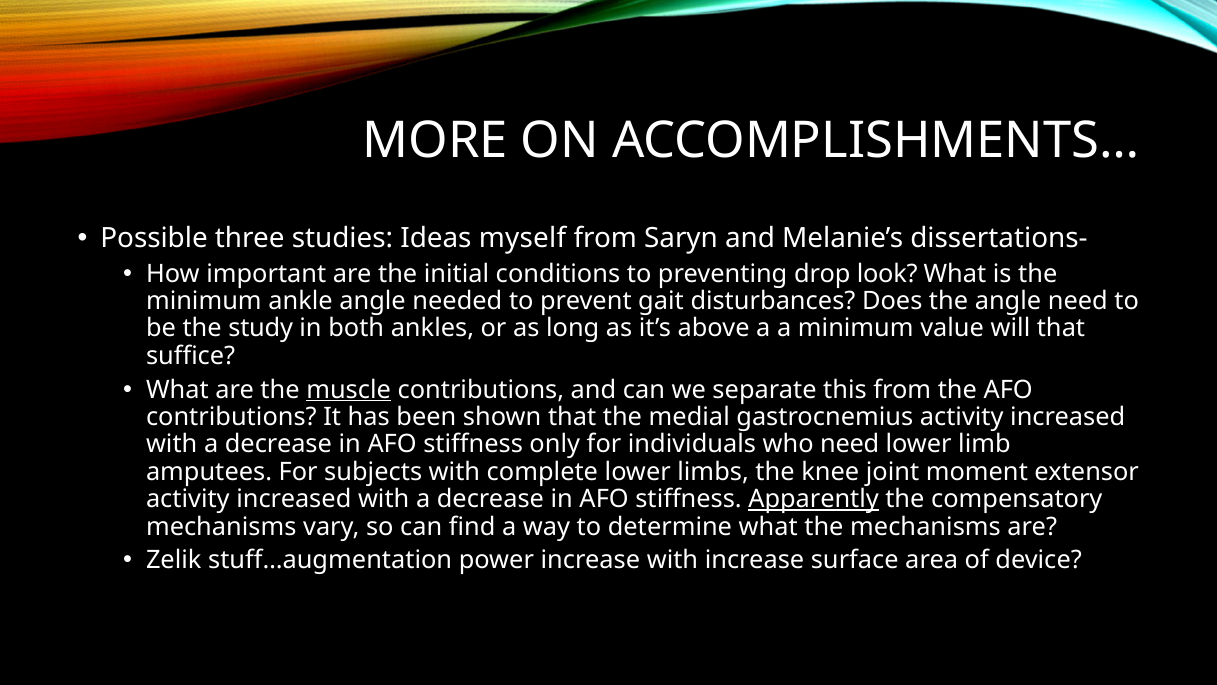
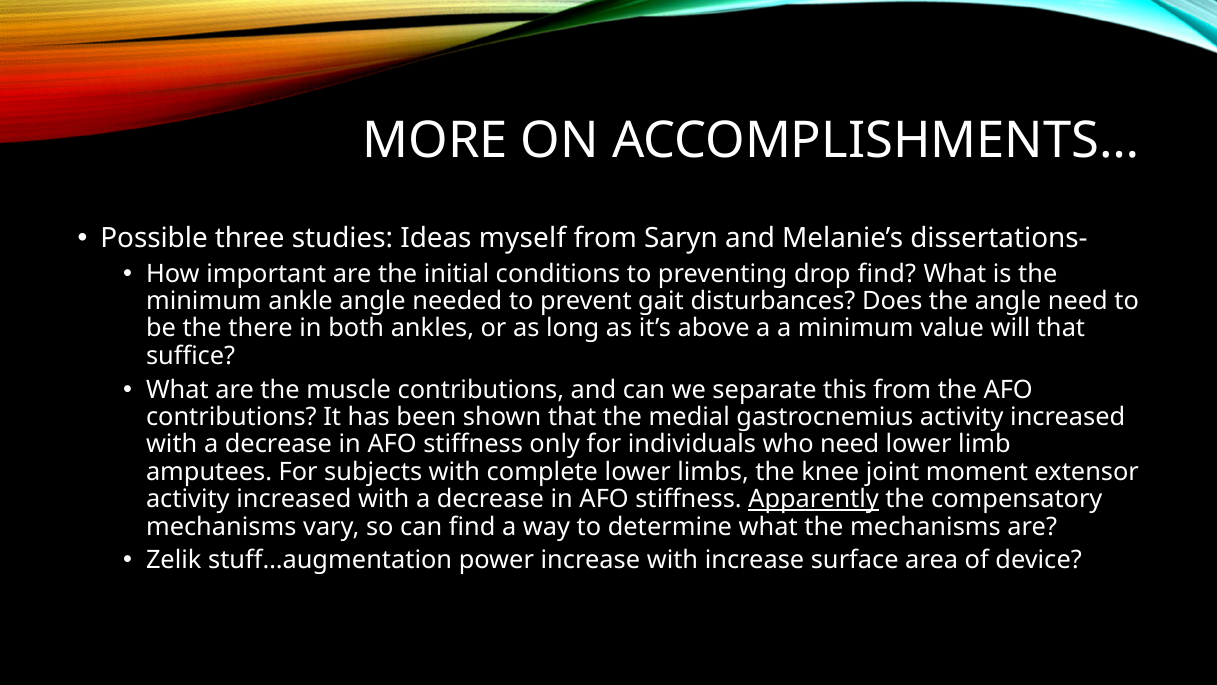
drop look: look -> find (887, 274)
study: study -> there (261, 328)
muscle underline: present -> none (349, 389)
